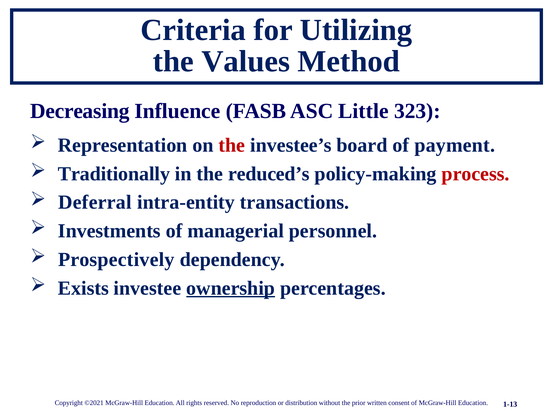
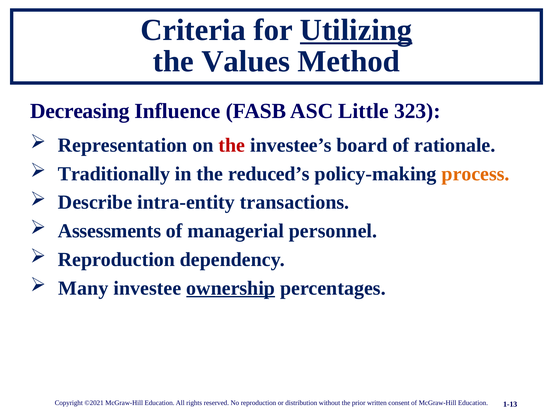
Utilizing underline: none -> present (356, 30)
payment: payment -> rationale (455, 145)
process colour: red -> orange (476, 174)
Deferral: Deferral -> Describe (95, 202)
Investments: Investments -> Assessments (109, 231)
Prospectively: Prospectively -> Reproduction (116, 259)
Exists: Exists -> Many (83, 288)
